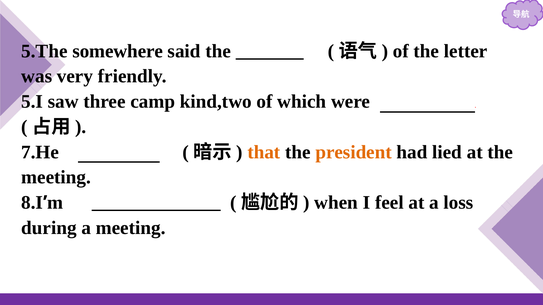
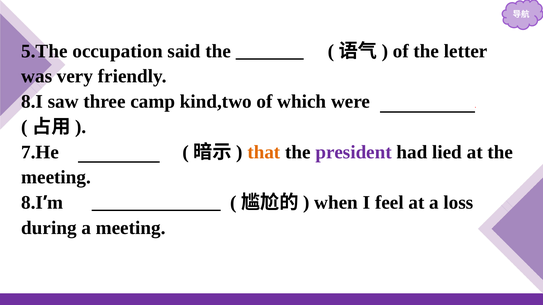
somewhere: somewhere -> occupation (118, 51)
5.I: 5.I -> 8.I (32, 102)
president colour: orange -> purple (354, 152)
